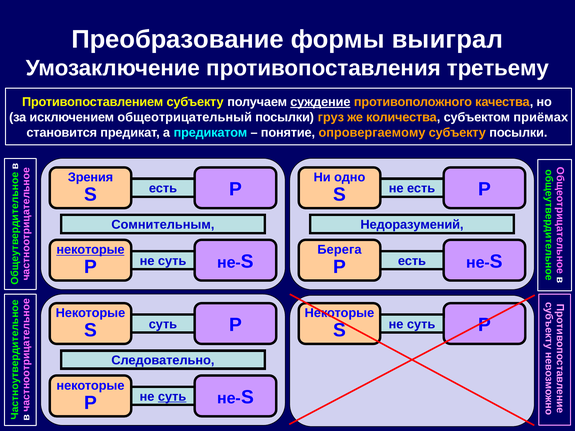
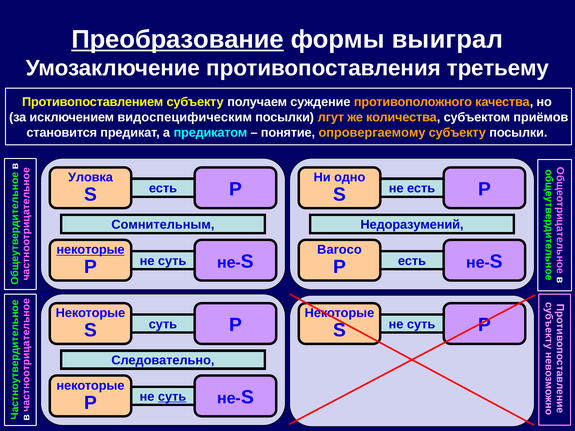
Преобразование underline: none -> present (178, 40)
суждение underline: present -> none (320, 102)
общеотрицательный: общеотрицательный -> видоспецифическим (185, 117)
груз: груз -> лгут (331, 117)
приёмах: приёмах -> приёмов (541, 117)
Зрения: Зрения -> Уловка (90, 177)
Берега: Берега -> Baroco (339, 250)
